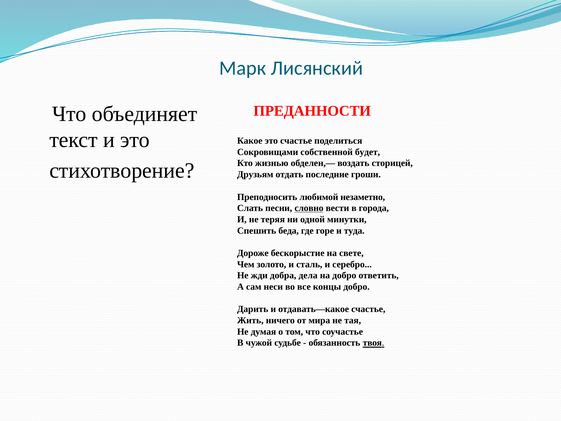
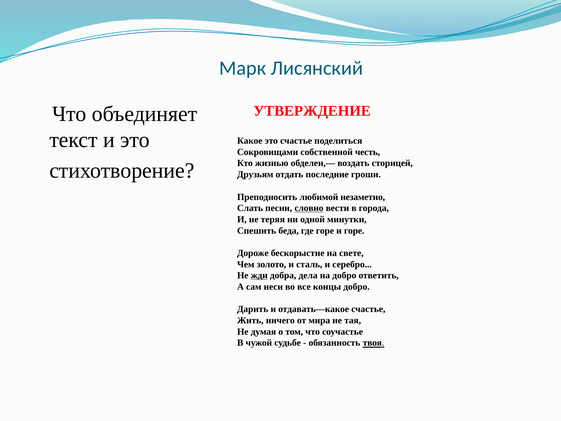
ПРЕДАННОСТИ: ПРЕДАННОСТИ -> УТВЕРЖДЕНИЕ (312, 111)
будет: будет -> честь (368, 152)
и туда: туда -> горе (354, 230)
жди underline: none -> present (259, 275)
